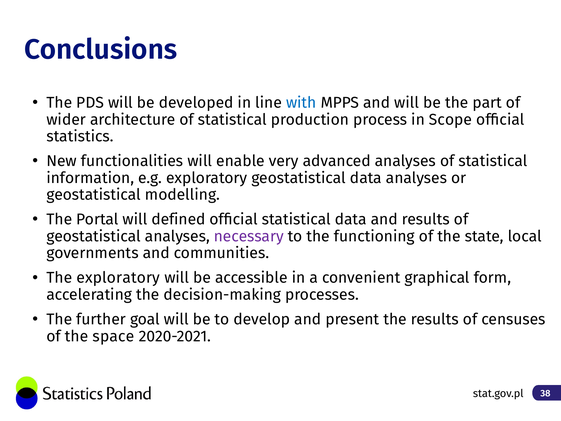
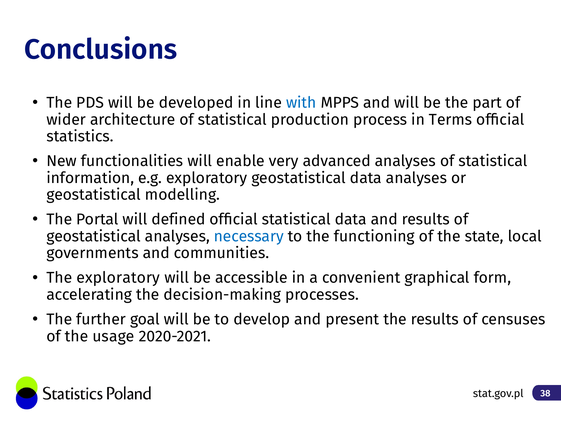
Scope: Scope -> Terms (451, 119)
necessary colour: purple -> blue (249, 236)
space: space -> usage (113, 336)
